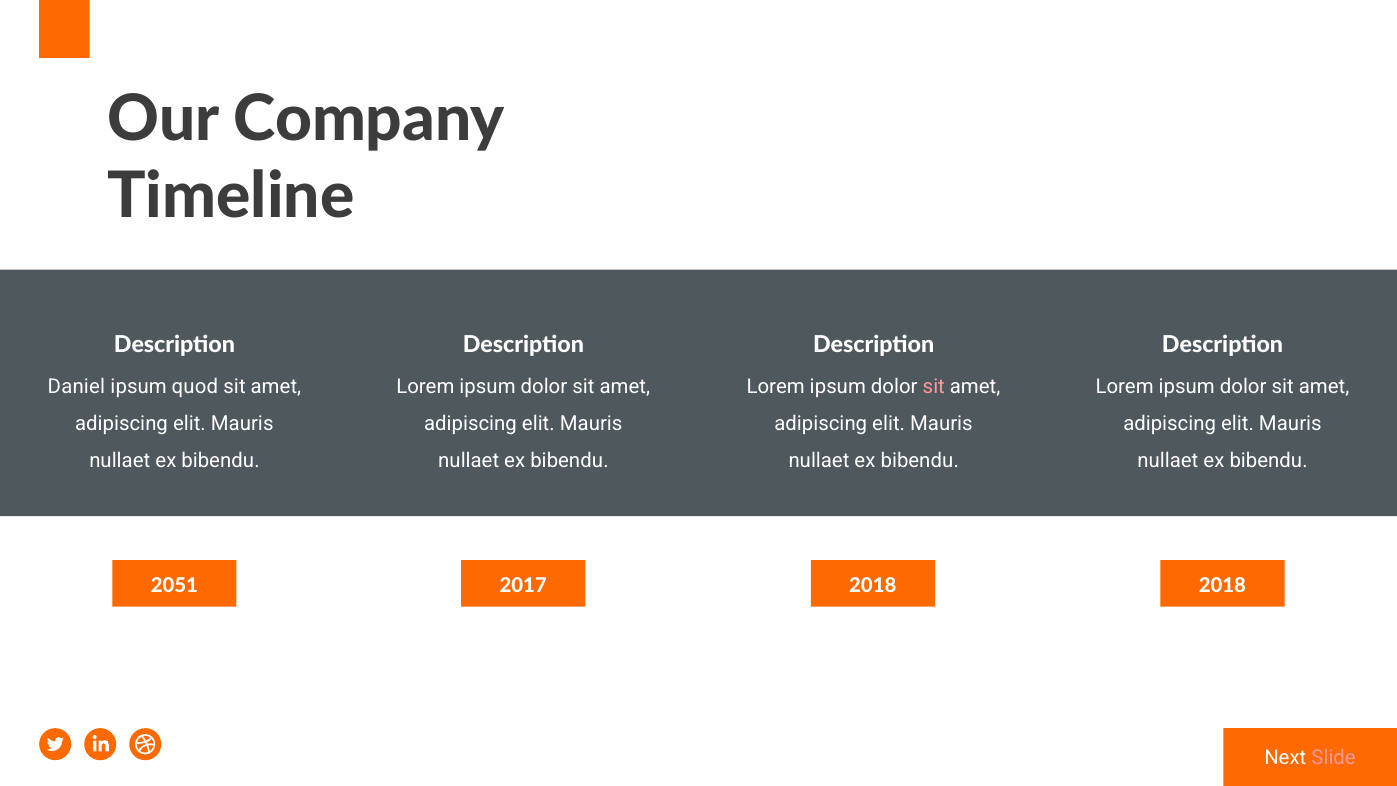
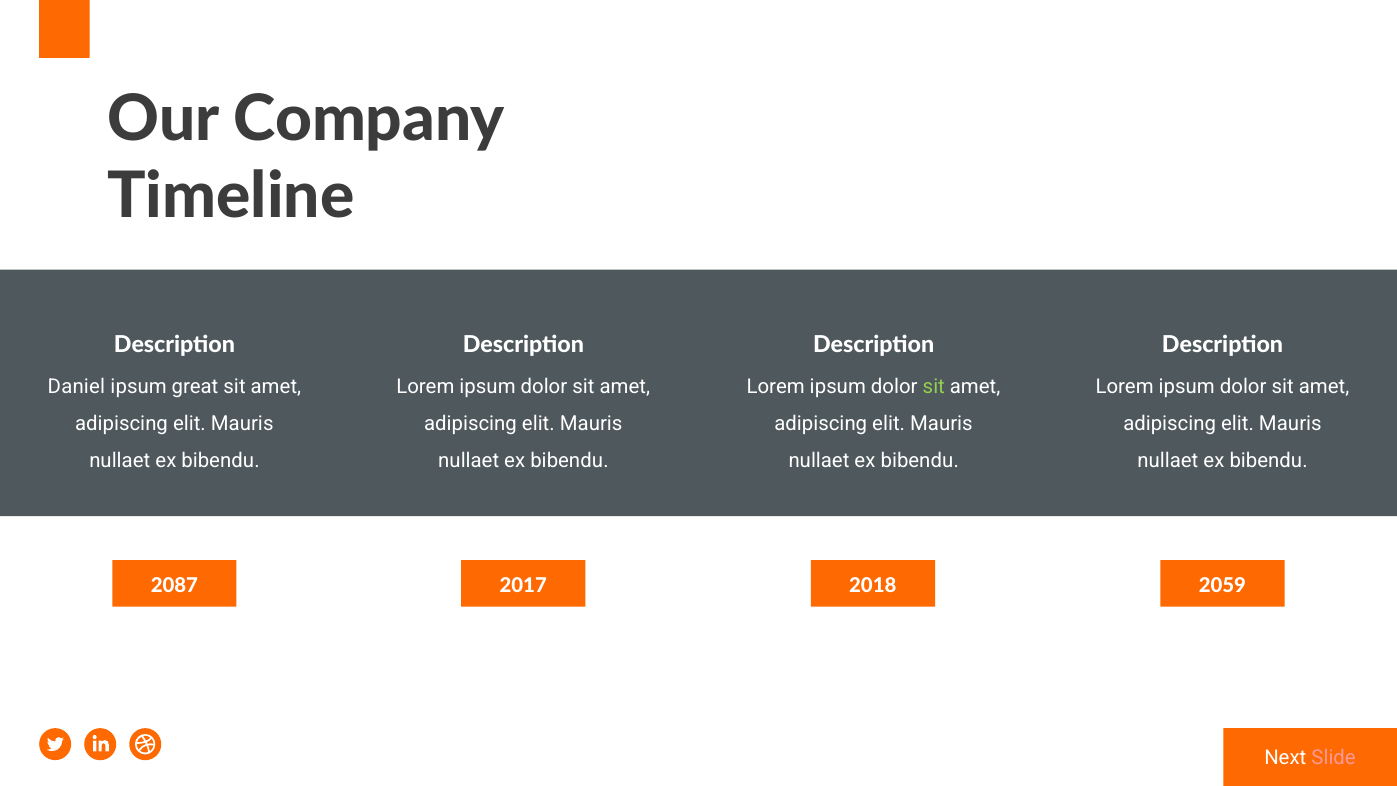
quod: quod -> great (195, 387)
sit colour: pink -> light green (934, 387)
2051: 2051 -> 2087 (174, 586)
2018 2018: 2018 -> 2059 (1222, 586)
